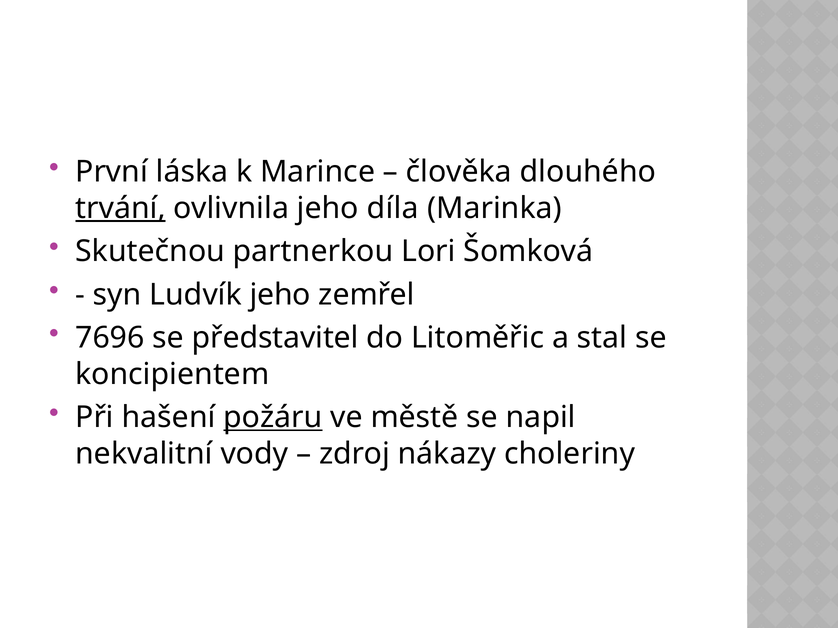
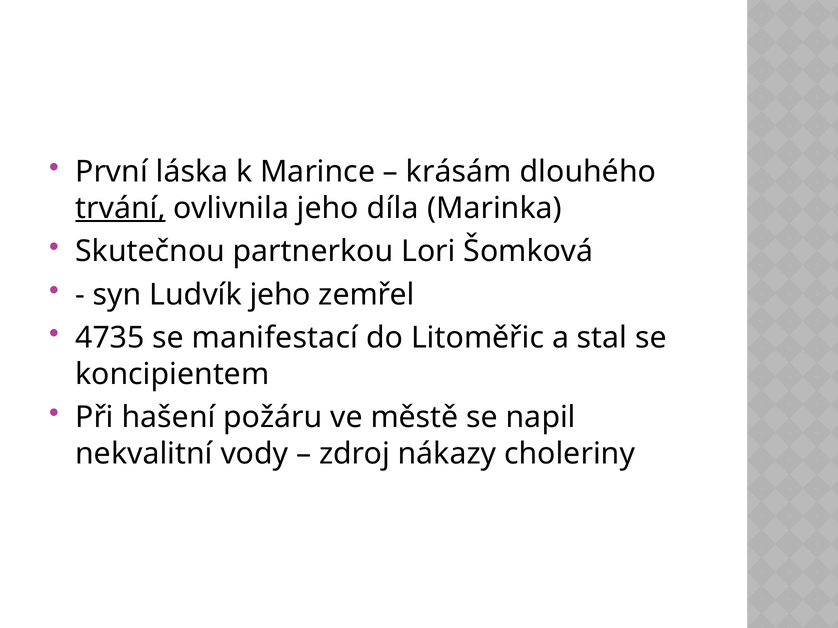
člověka: člověka -> krásám (459, 172)
7696: 7696 -> 4735 (110, 338)
představitel: představitel -> manifestací (275, 338)
požáru underline: present -> none (273, 418)
